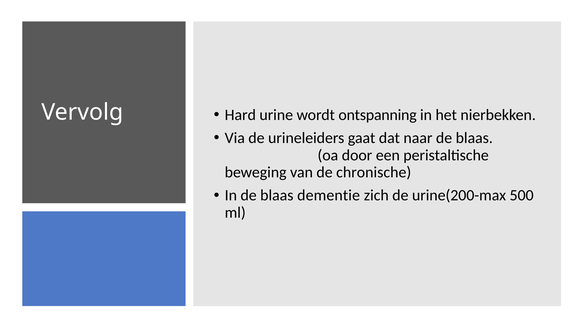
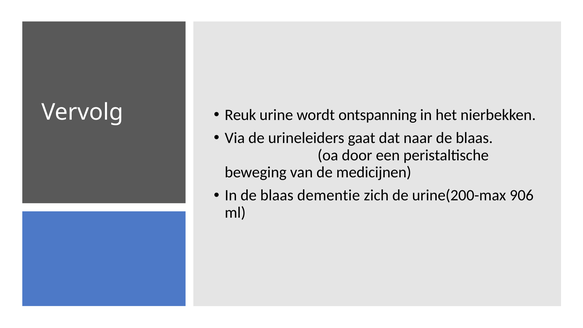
Hard: Hard -> Reuk (240, 115)
chronische: chronische -> medicijnen (374, 172)
500: 500 -> 906 (522, 195)
